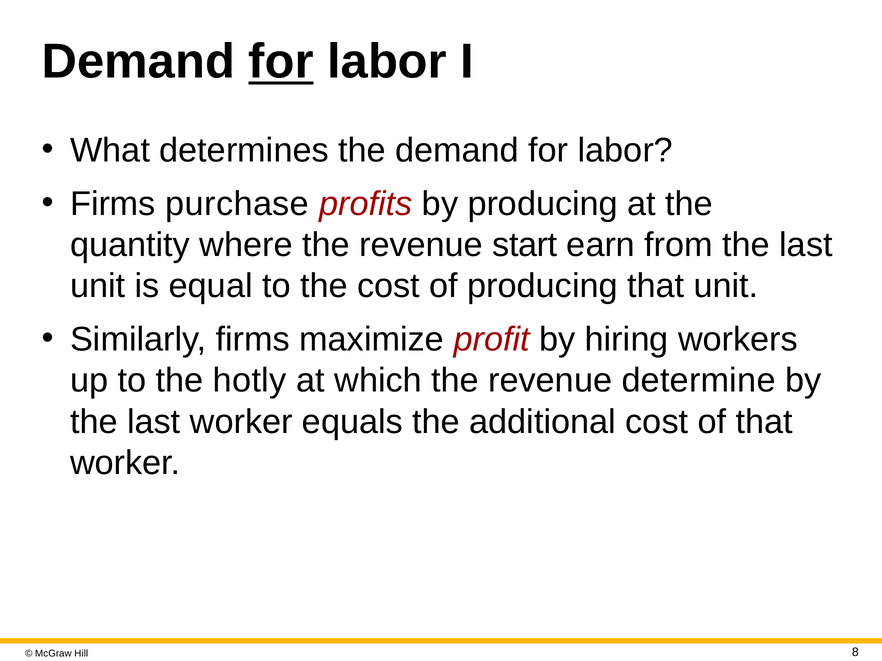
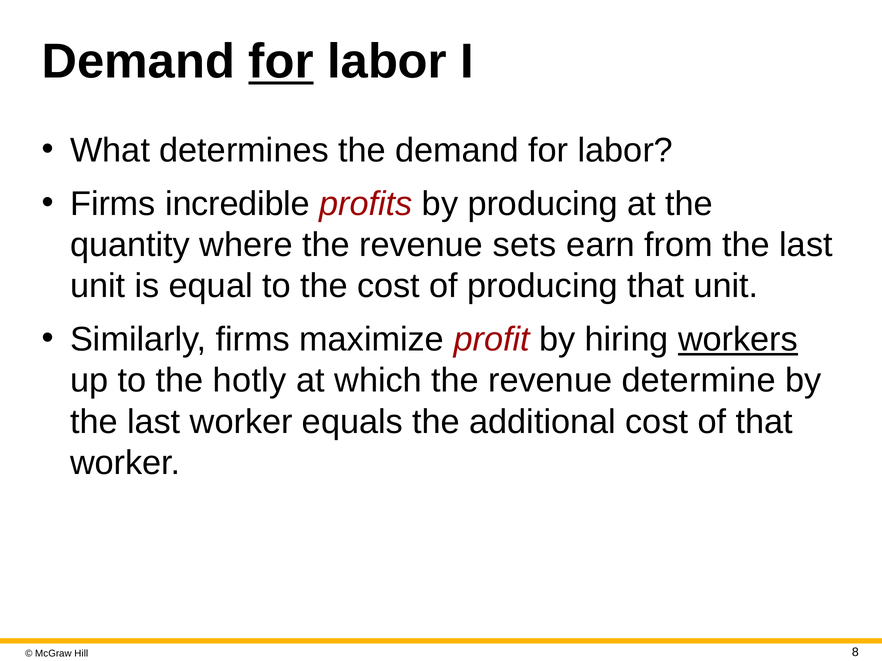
purchase: purchase -> incredible (238, 204)
start: start -> sets (525, 245)
workers underline: none -> present (738, 340)
